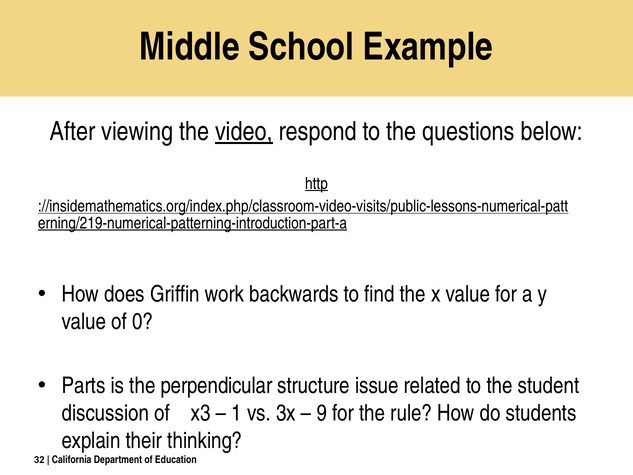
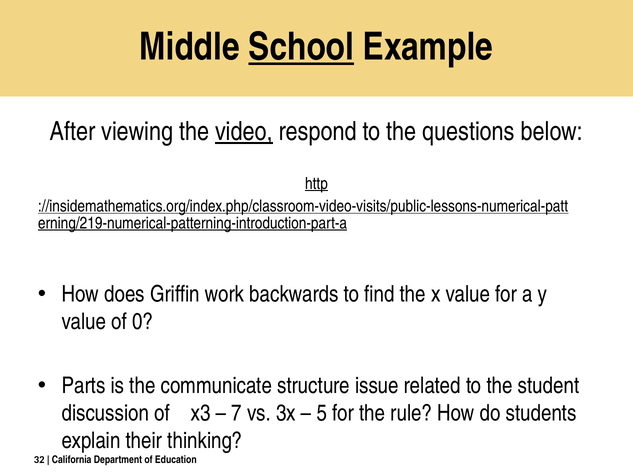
School underline: none -> present (301, 47)
perpendicular: perpendicular -> communicate (216, 386)
1: 1 -> 7 (237, 413)
9: 9 -> 5 (322, 413)
